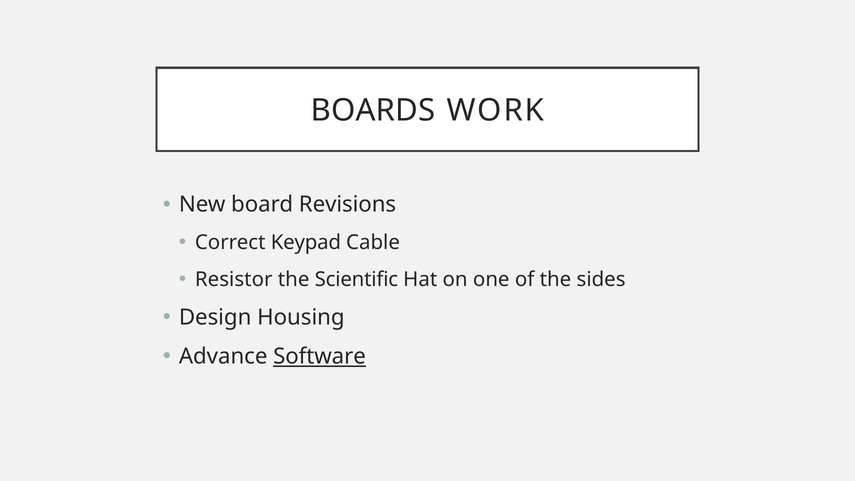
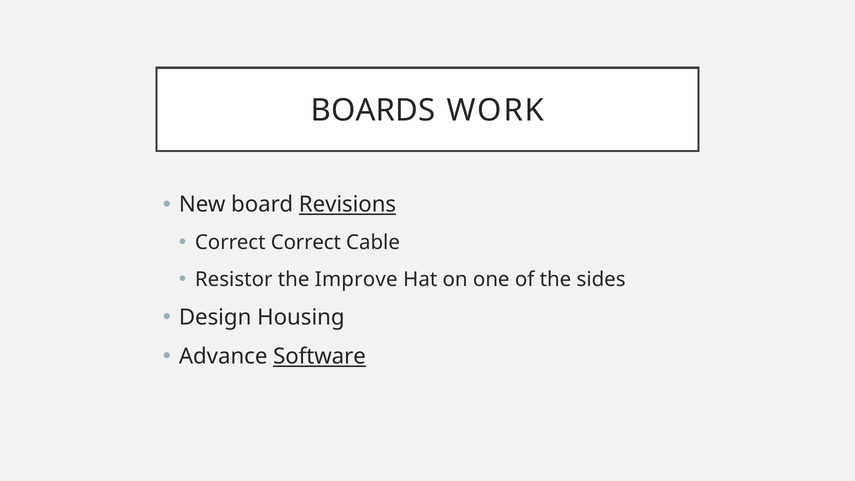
Revisions underline: none -> present (347, 205)
Correct Keypad: Keypad -> Correct (306, 243)
Scientific: Scientific -> Improve (356, 279)
